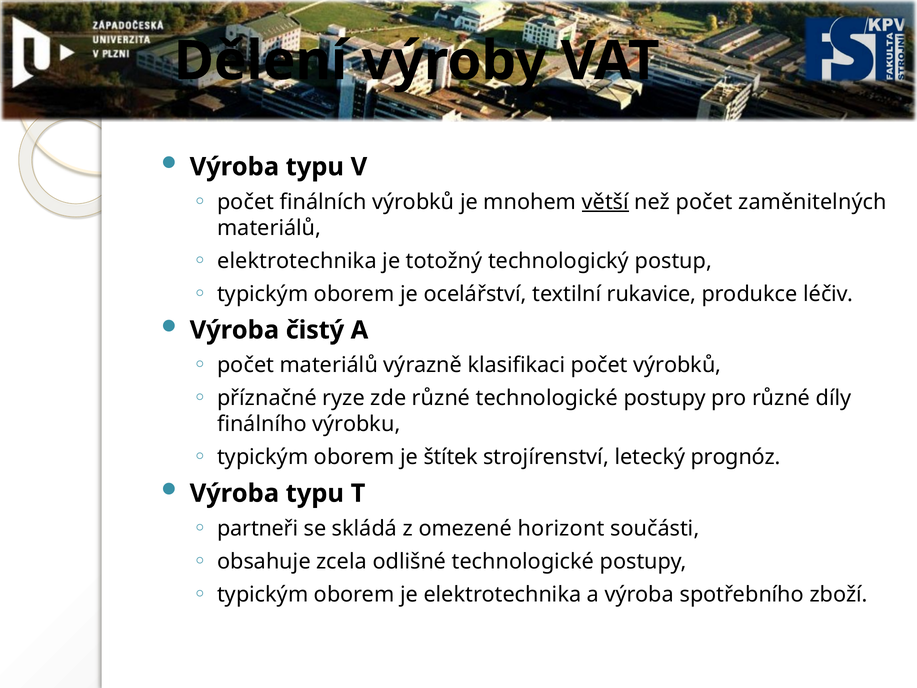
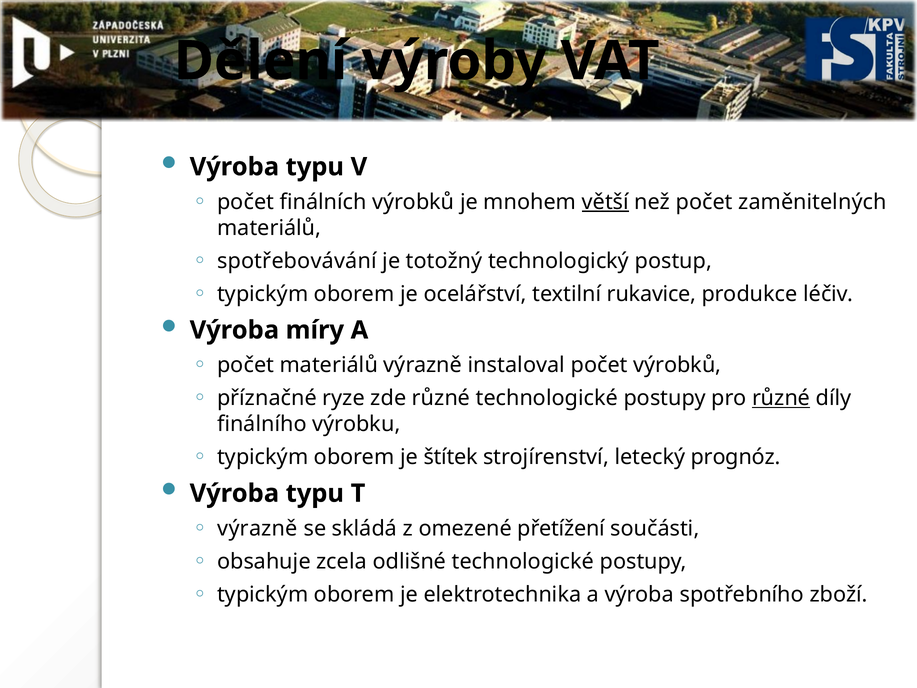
elektrotechnika: elektrotechnika -> spotřebovávání (297, 261)
čistý: čistý -> míry (315, 330)
klasifikaci: klasifikaci -> instaloval (516, 365)
různé underline: none -> present (781, 398)
partneři: partneři -> výrazně (257, 528)
horizont: horizont -> přetížení (561, 528)
